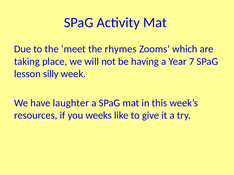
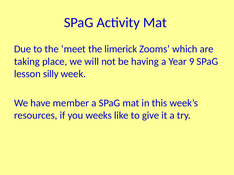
rhymes: rhymes -> limerick (121, 49)
7: 7 -> 9 (192, 62)
laughter: laughter -> member (71, 103)
